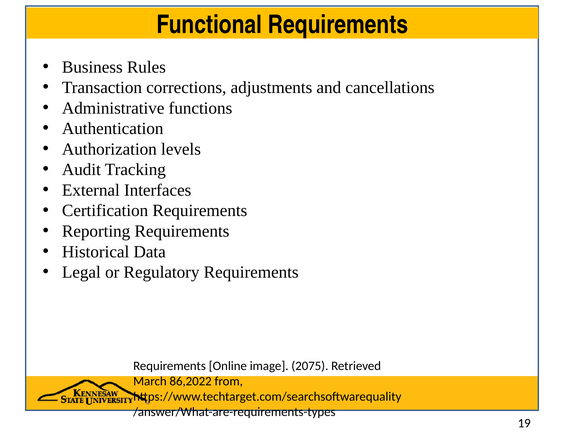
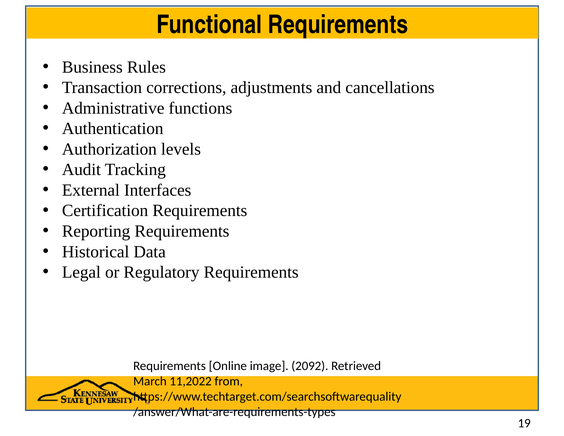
2075: 2075 -> 2092 (310, 366)
86,2022: 86,2022 -> 11,2022 (191, 381)
